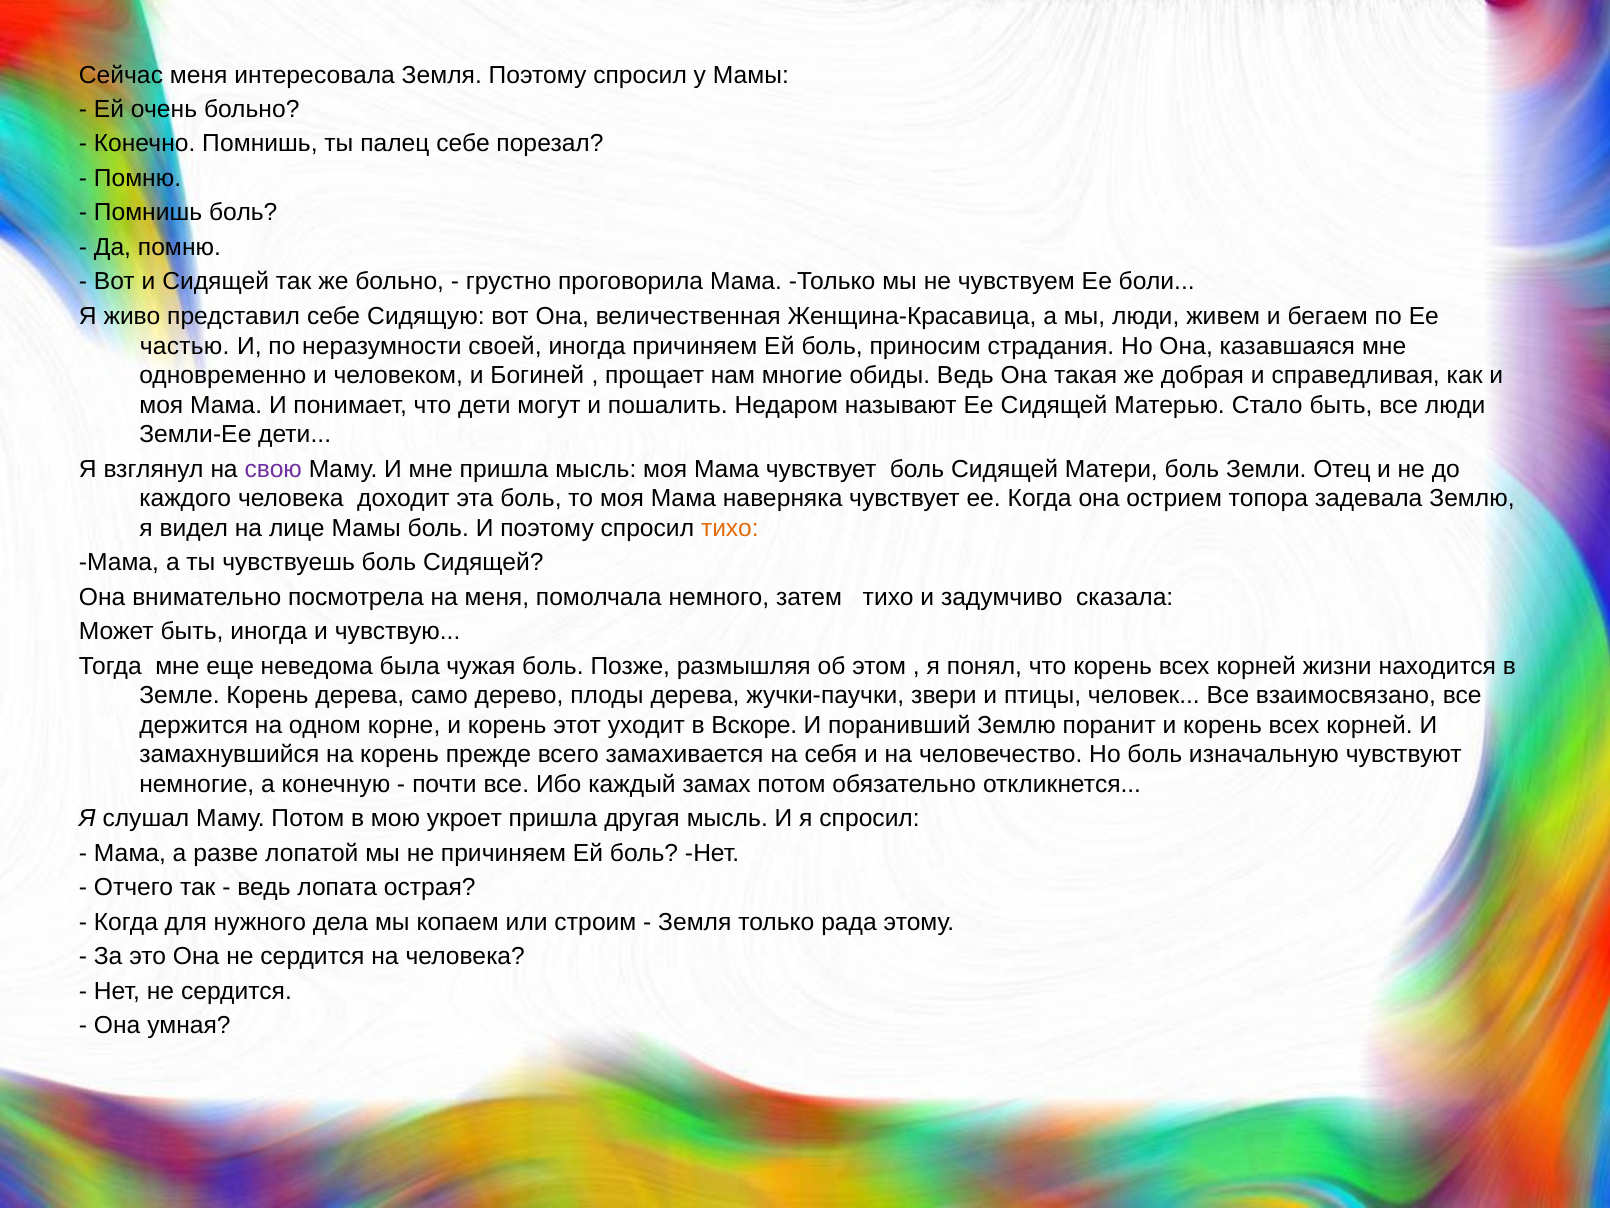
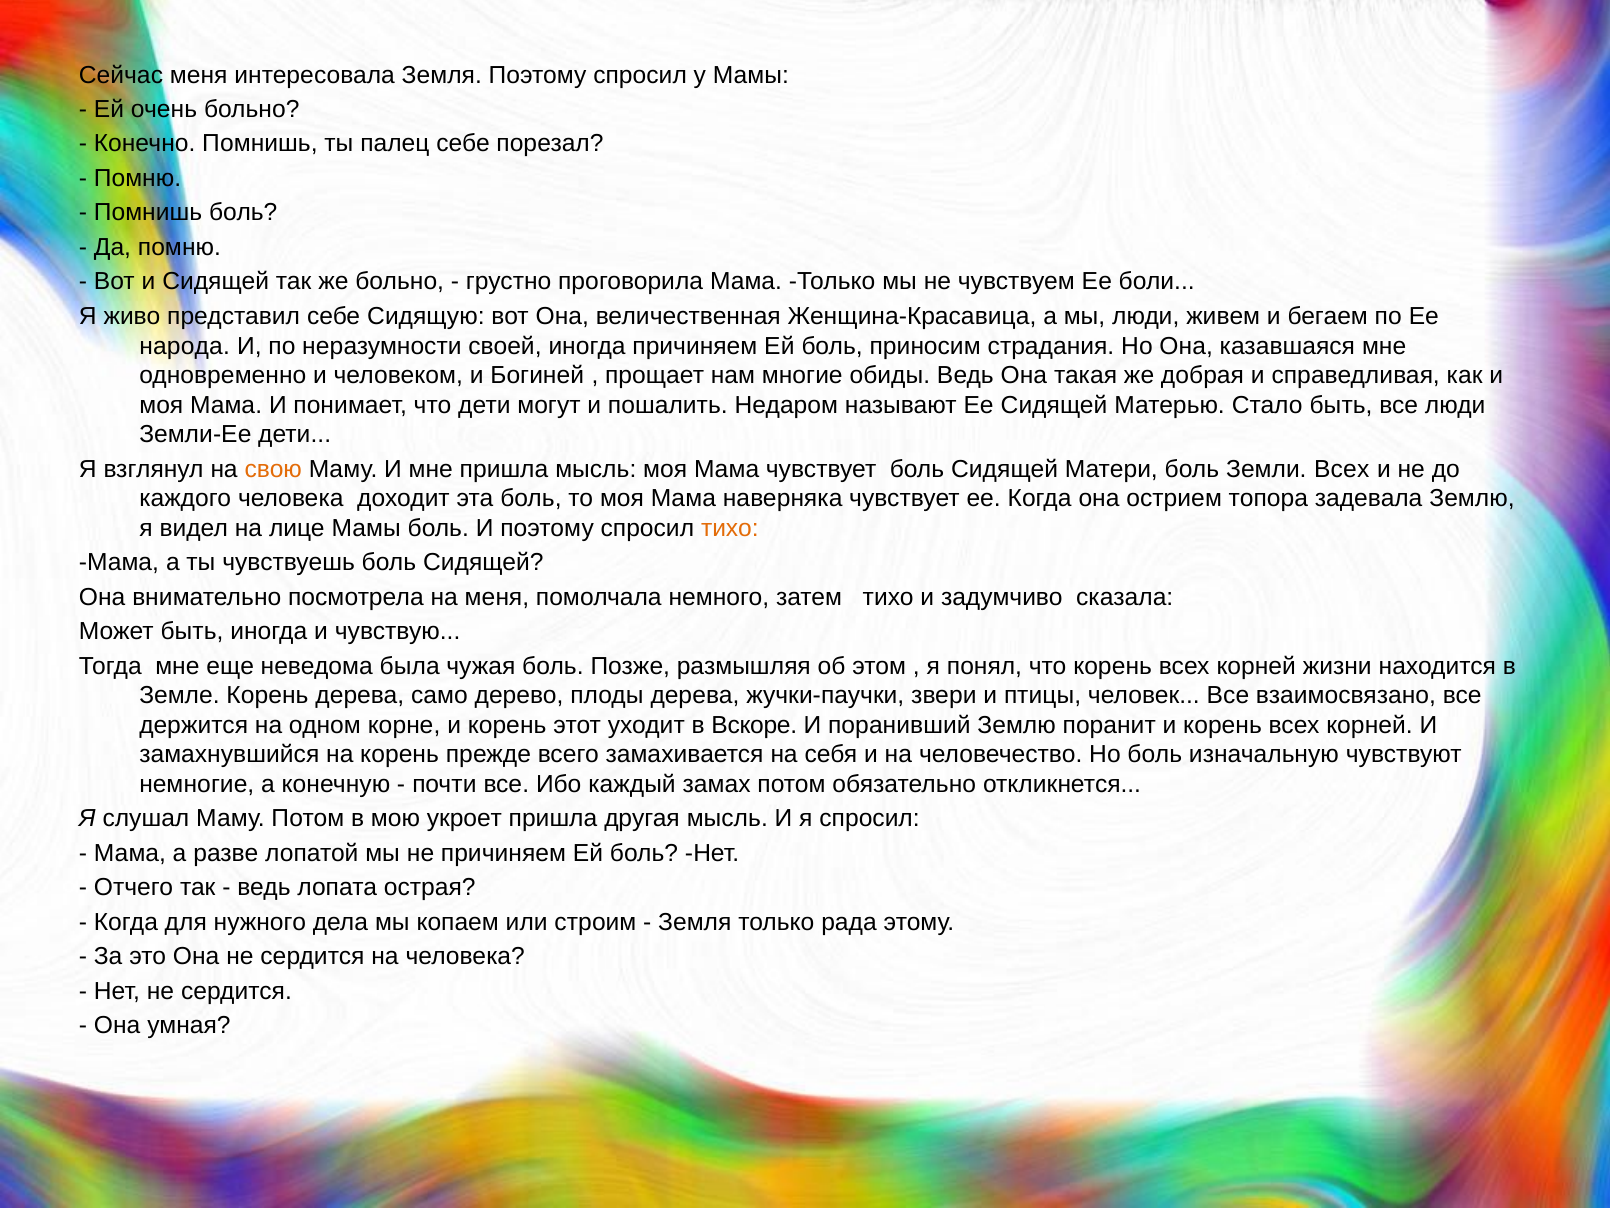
частью: частью -> народа (185, 346)
свою colour: purple -> orange (273, 469)
Земли Отец: Отец -> Всех (1342, 469)
